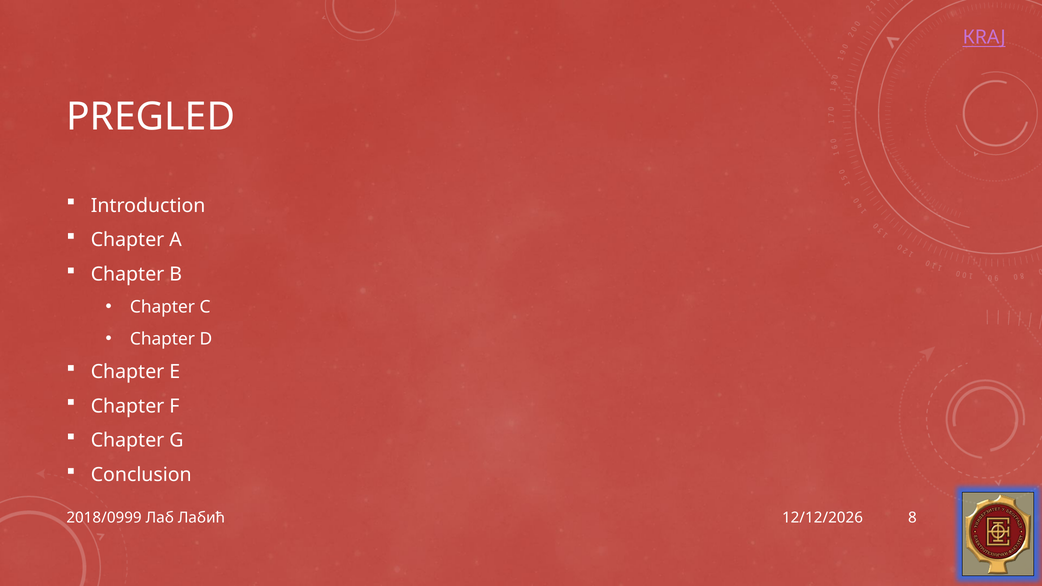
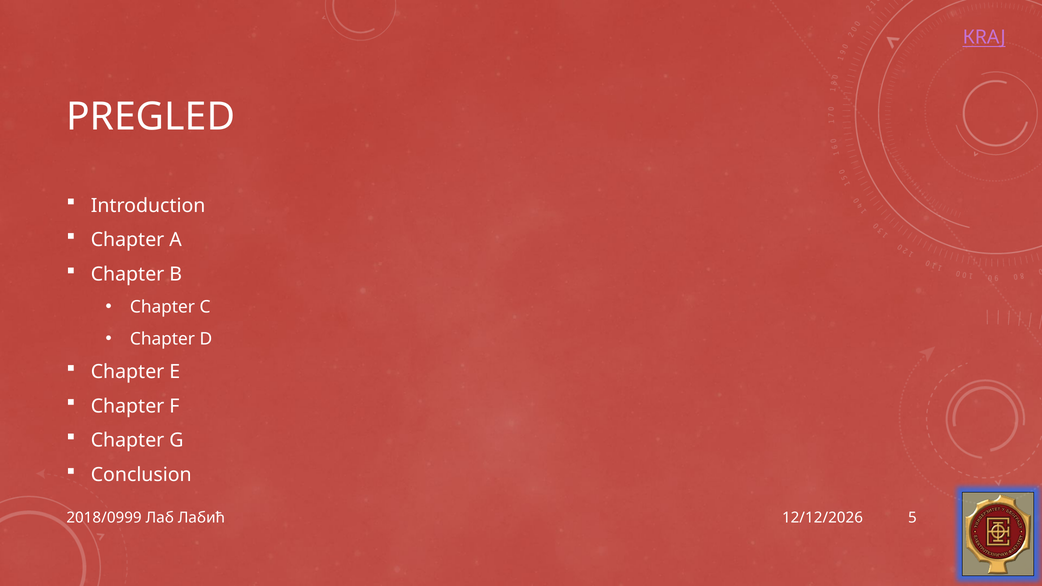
8: 8 -> 5 (912, 518)
